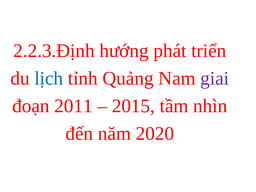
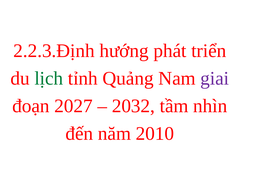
lịch colour: blue -> green (49, 78)
2011: 2011 -> 2027 (74, 106)
2015: 2015 -> 2032 (133, 106)
2020: 2020 -> 2010 (155, 134)
